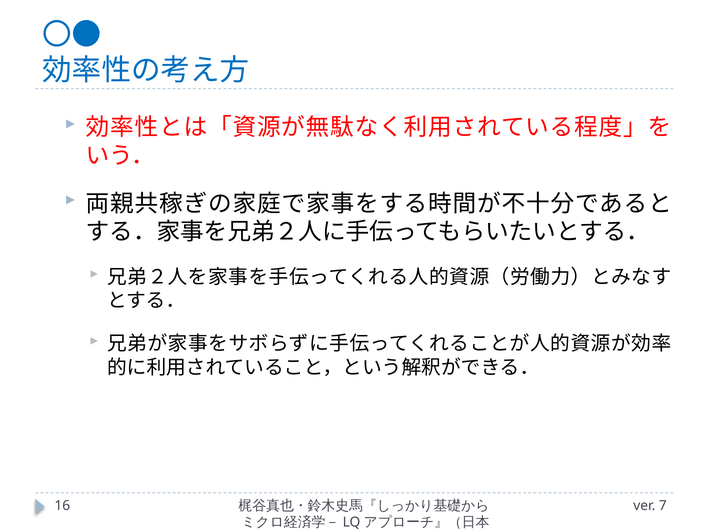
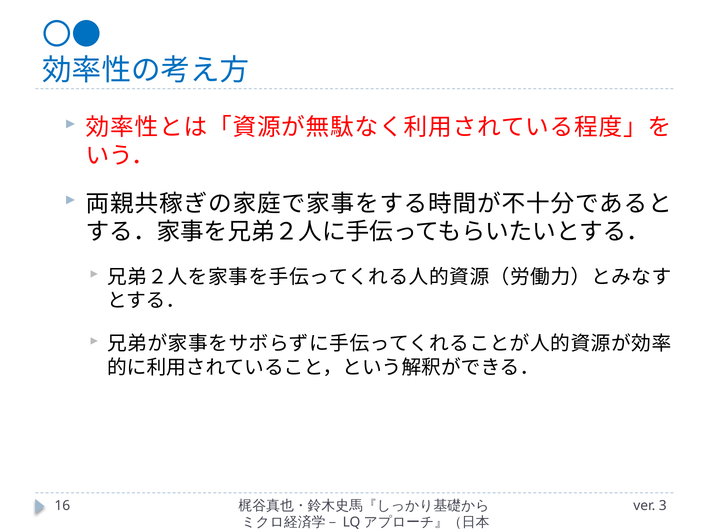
7: 7 -> 3 (663, 506)
